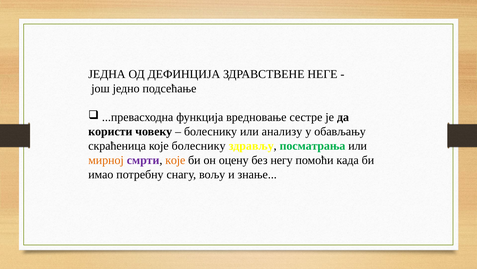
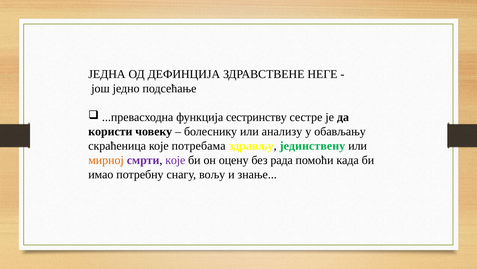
вредновање: вредновање -> сестринству (256, 117)
које болеснику: болеснику -> потребама (199, 146)
посматрања: посматрања -> јединствену (312, 146)
које colour: orange -> purple (175, 160)
негу: негу -> рада (282, 160)
